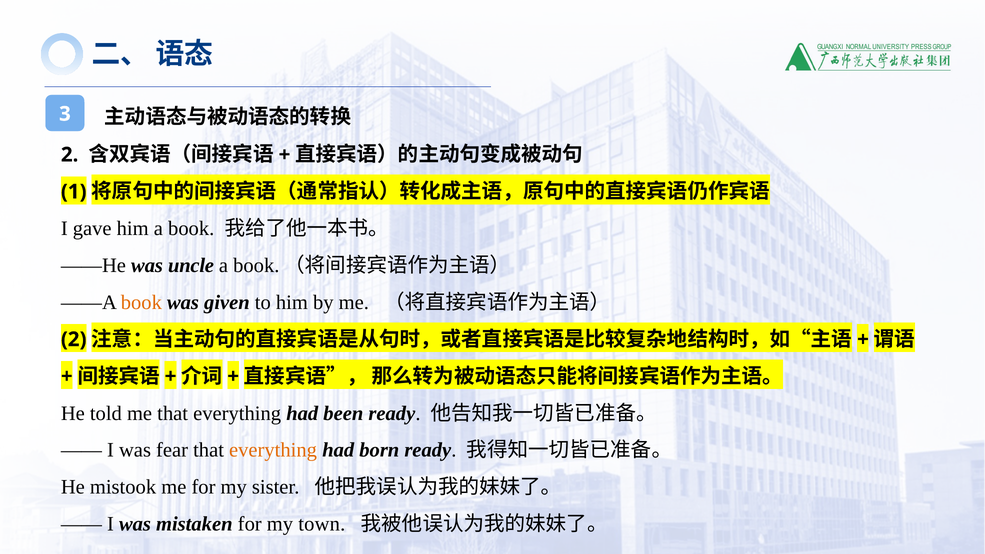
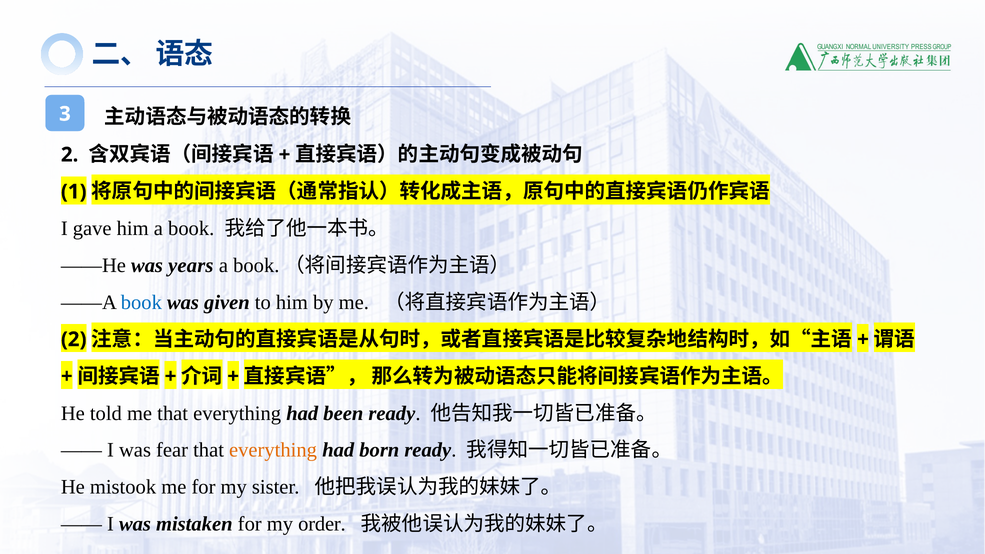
uncle: uncle -> years (191, 266)
book colour: orange -> blue (141, 302)
town: town -> order (322, 524)
